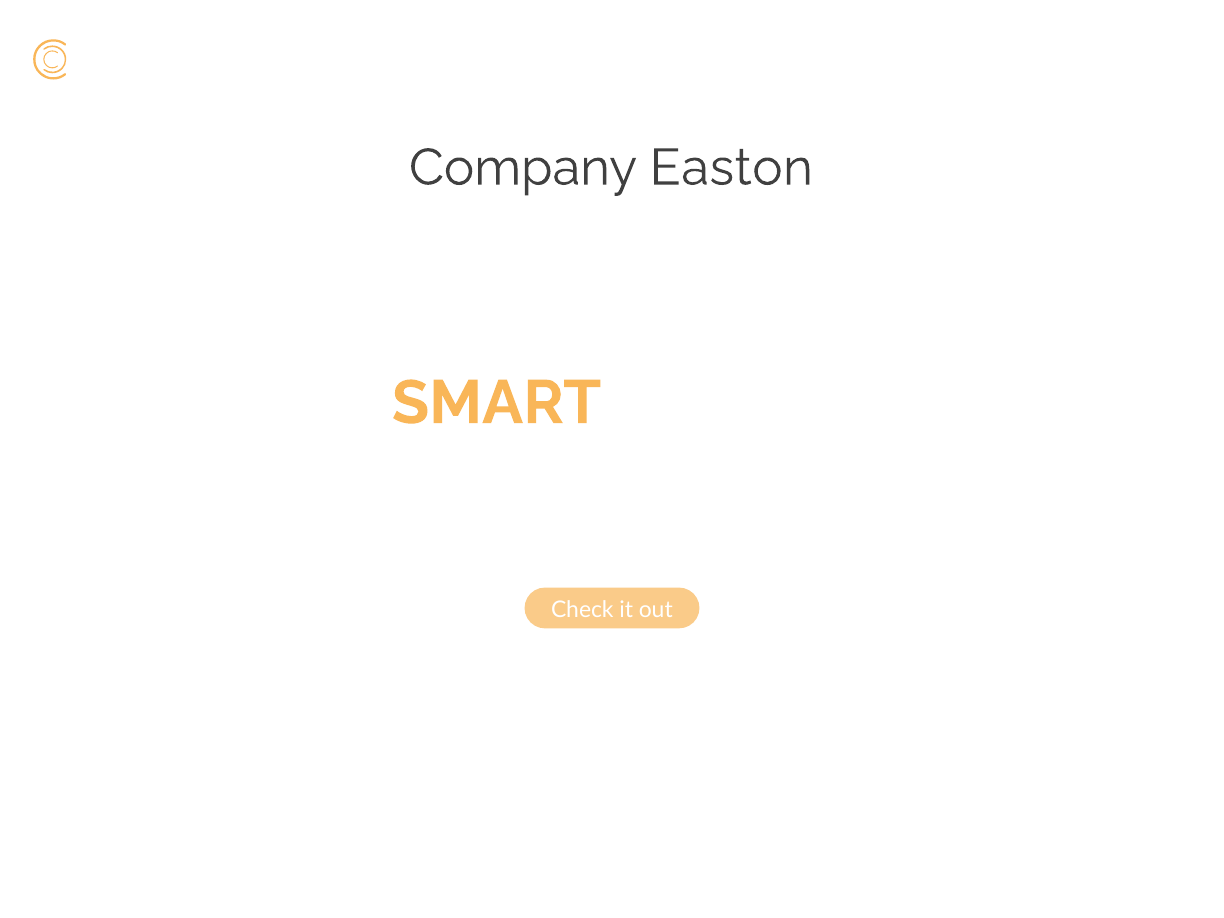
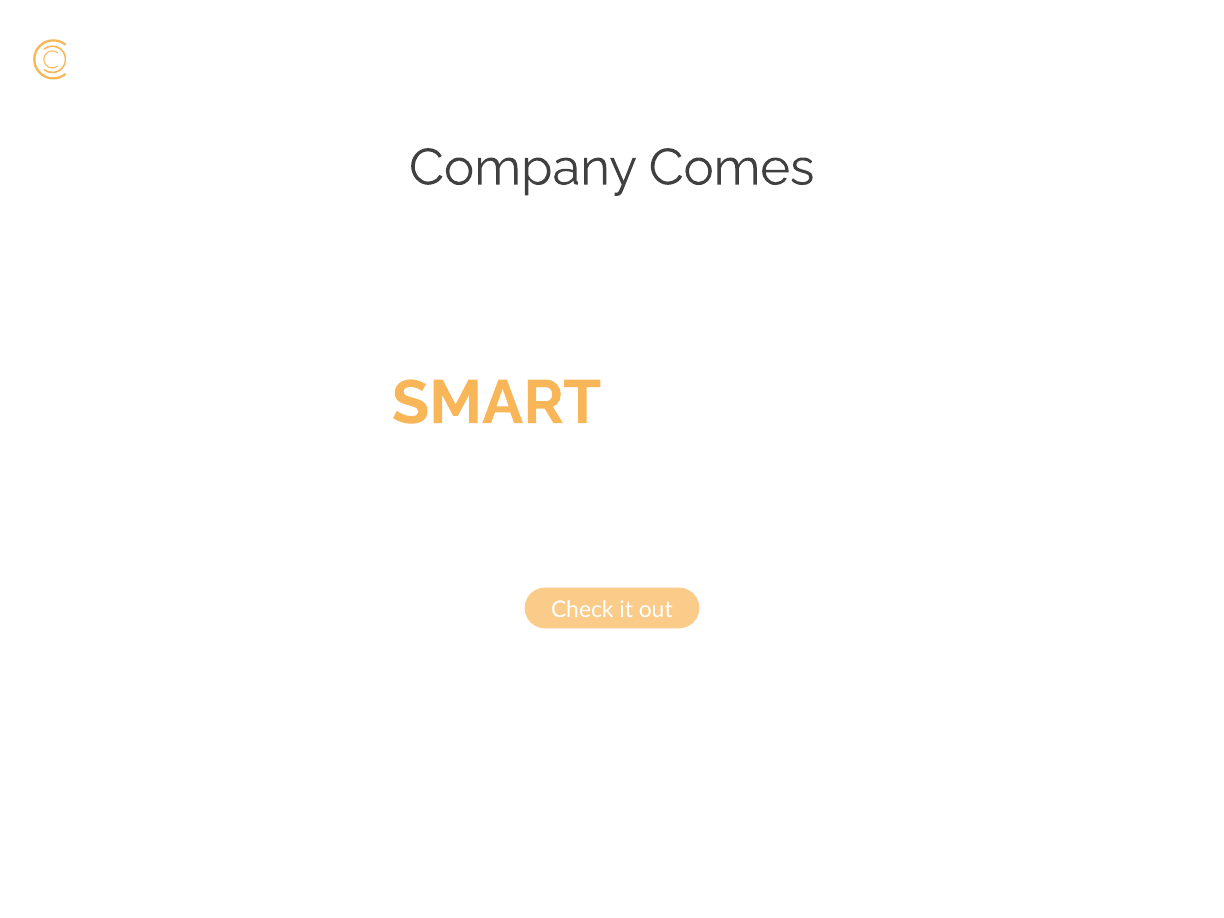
Company Easton: Easton -> Comes (732, 168)
